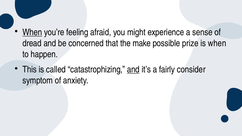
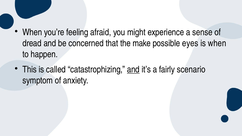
When underline: present -> none (32, 32)
prize: prize -> eyes (190, 43)
consider: consider -> scenario (191, 70)
